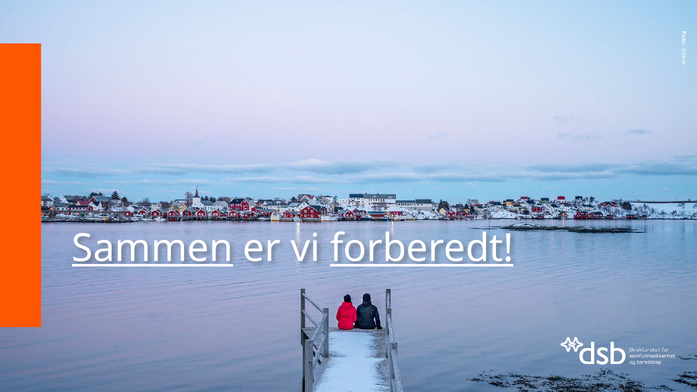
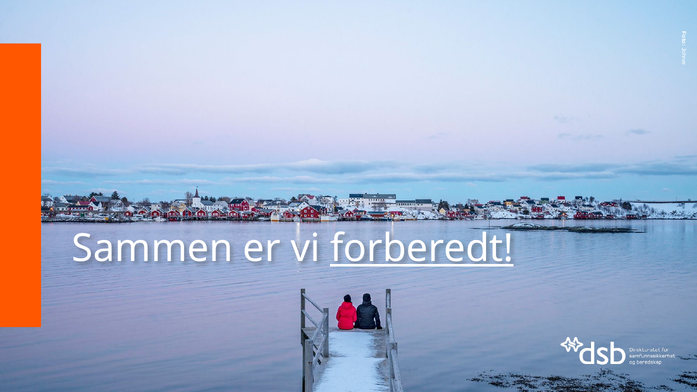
Sammen underline: present -> none (152, 249)
